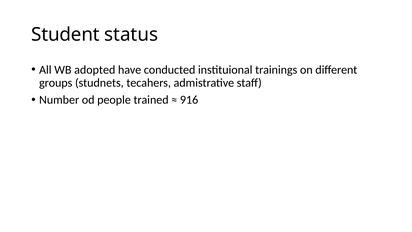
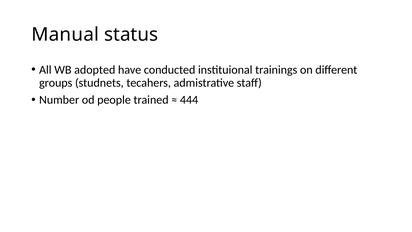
Student: Student -> Manual (65, 35)
916: 916 -> 444 (189, 100)
